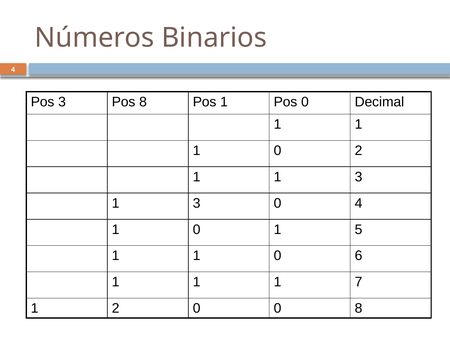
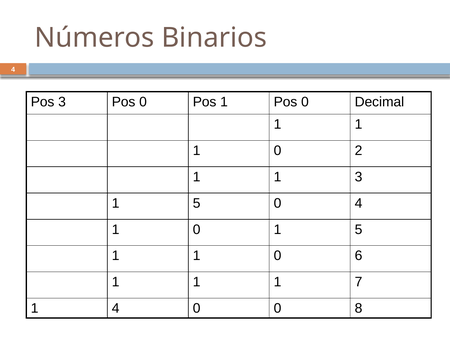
3 Pos 8: 8 -> 0 (143, 102)
3: 3 -> 5 (197, 203)
1 2: 2 -> 4 (116, 308)
